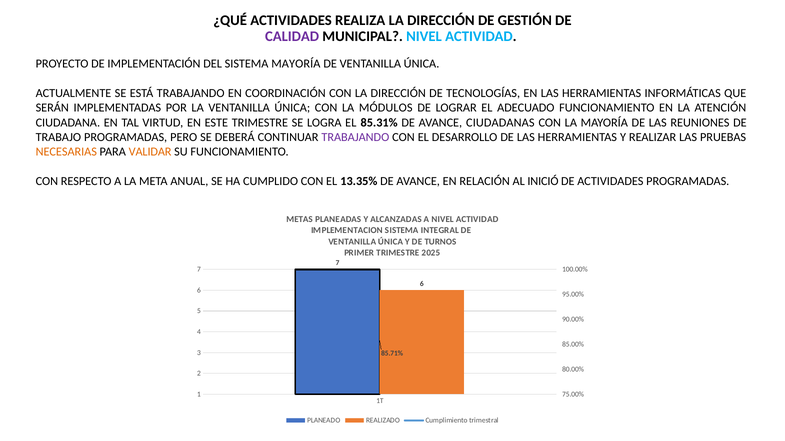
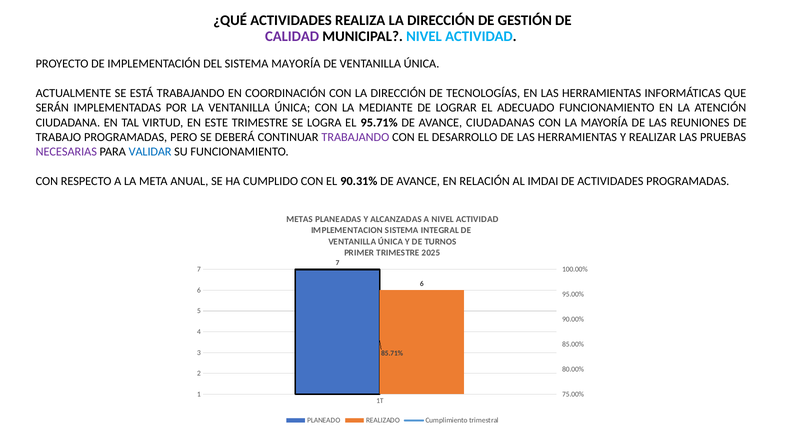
MÓDULOS: MÓDULOS -> MEDIANTE (386, 108)
85.31%: 85.31% -> 95.71% (379, 123)
NECESARIAS colour: orange -> purple (66, 152)
VALIDAR colour: orange -> blue (150, 152)
13.35%: 13.35% -> 90.31% (359, 182)
INICIÓ: INICIÓ -> IMDAI (543, 182)
